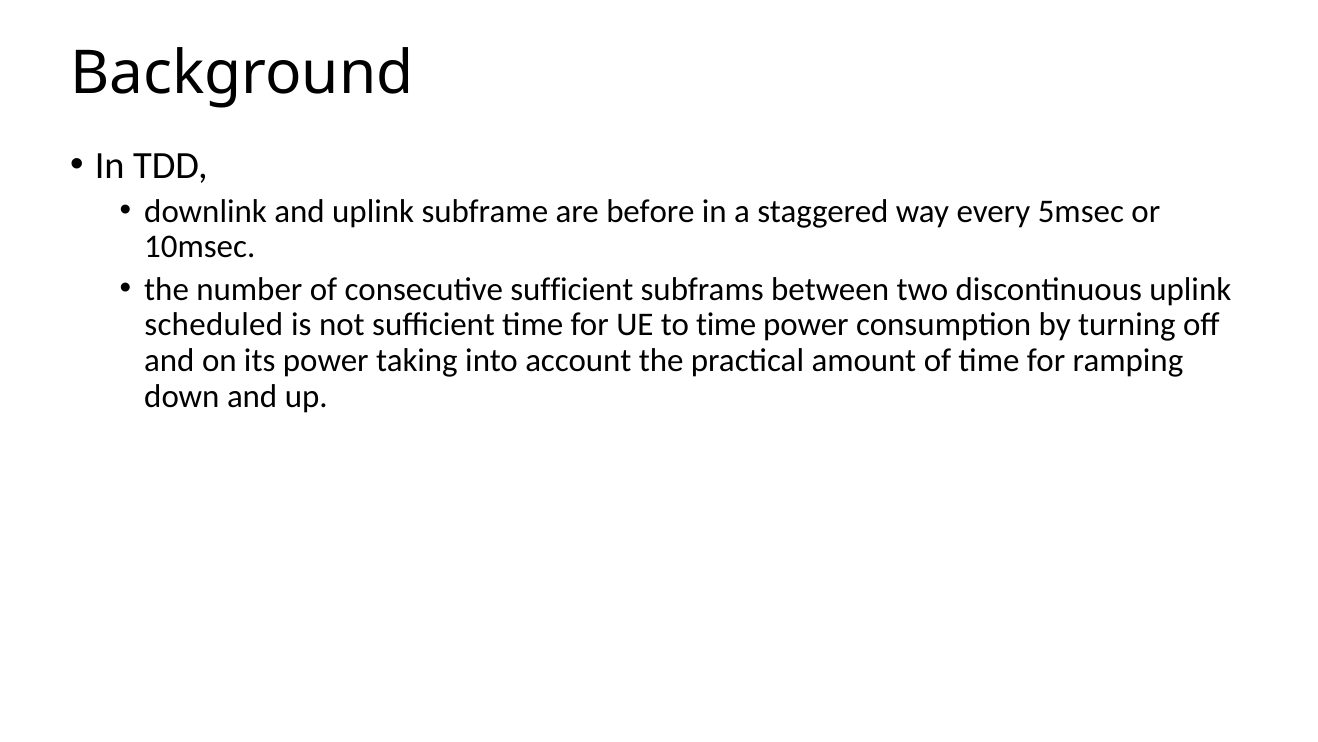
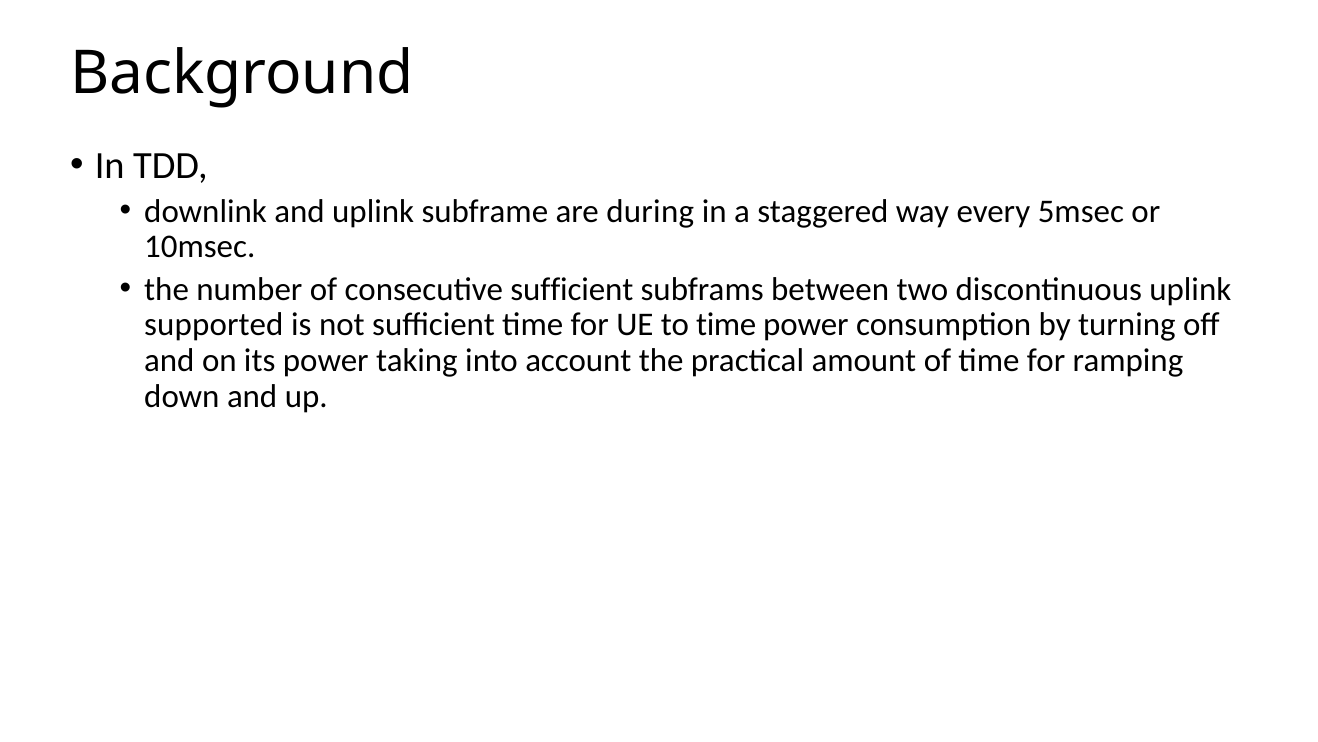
before: before -> during (650, 211)
scheduled: scheduled -> supported (214, 325)
